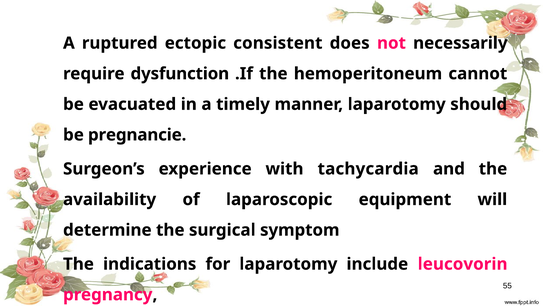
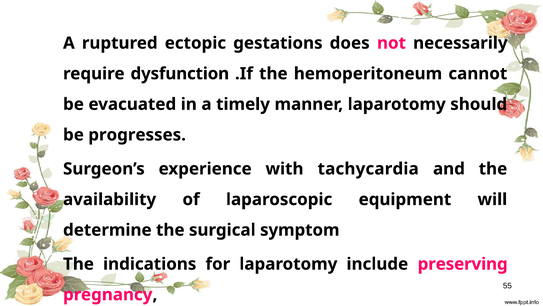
consistent: consistent -> gestations (278, 43)
pregnancie: pregnancie -> progresses (137, 135)
leucovorin: leucovorin -> preserving (463, 264)
